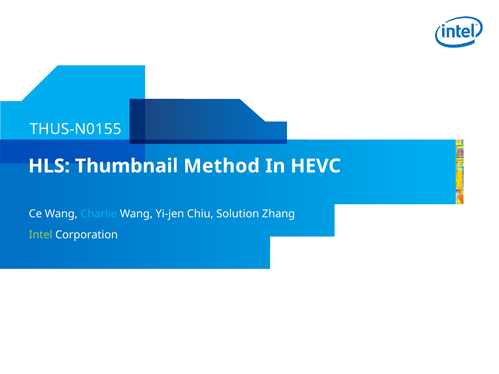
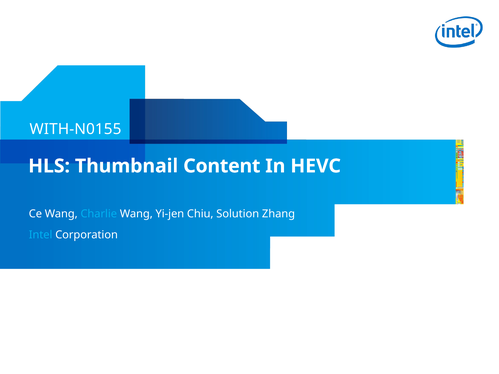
THUS-N0155: THUS-N0155 -> WITH-N0155 (75, 129)
Method: Method -> Content (222, 166)
Intel colour: light green -> light blue (41, 235)
